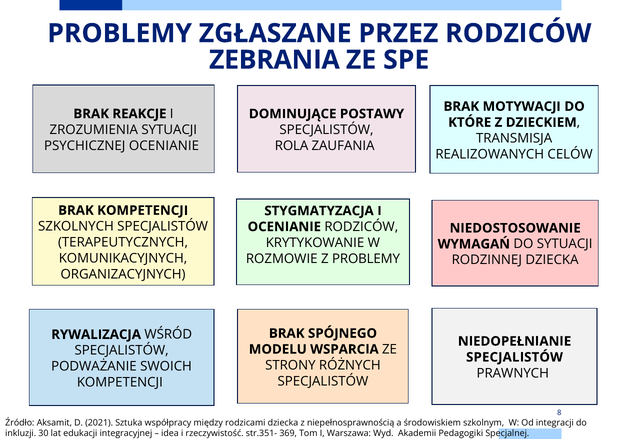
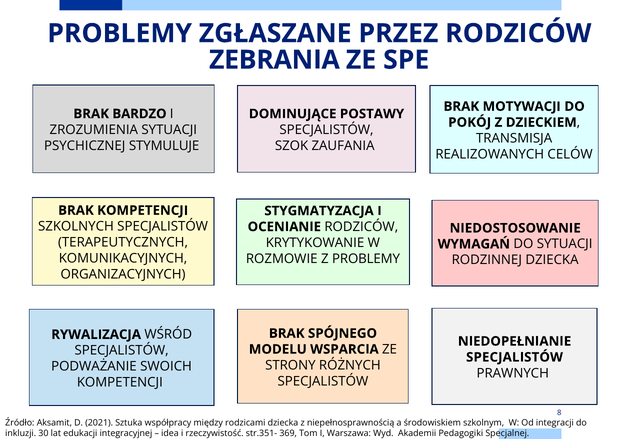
REAKCJE: REAKCJE -> BARDZO (139, 114)
KTÓRE: KTÓRE -> POKÓJ (470, 122)
PSYCHICZNEJ OCENIANIE: OCENIANIE -> STYMULUJE (164, 146)
ROLA: ROLA -> SZOK (292, 146)
